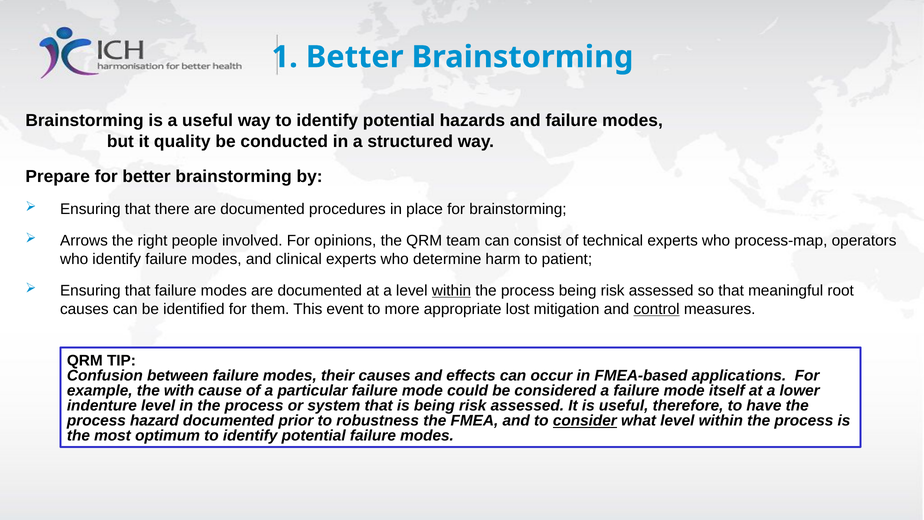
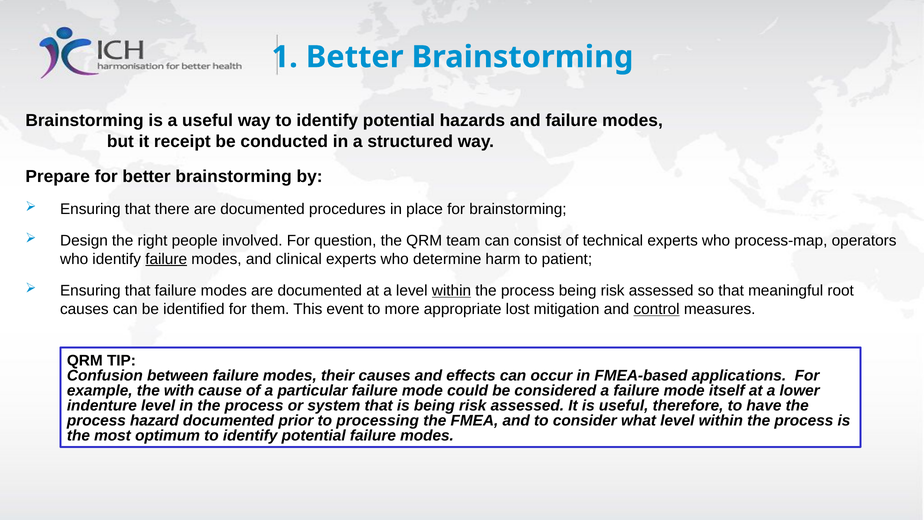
quality: quality -> receipt (182, 141)
Arrows: Arrows -> Design (84, 240)
opinions: opinions -> question (345, 240)
failure underline: none -> present (166, 259)
robustness: robustness -> processing (378, 420)
consider underline: present -> none (585, 420)
